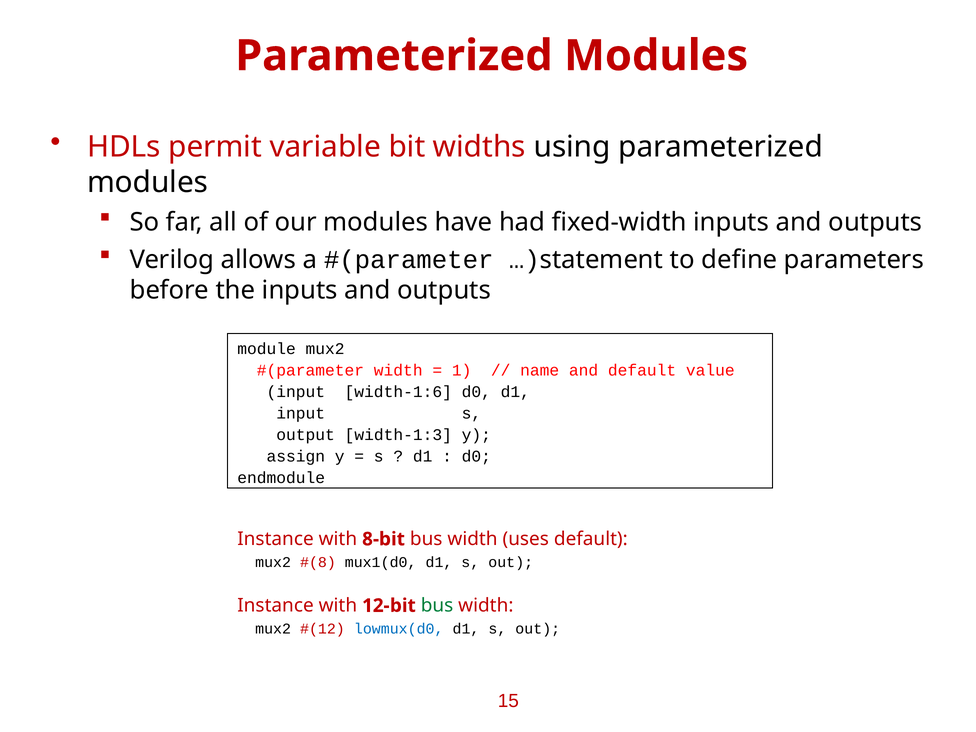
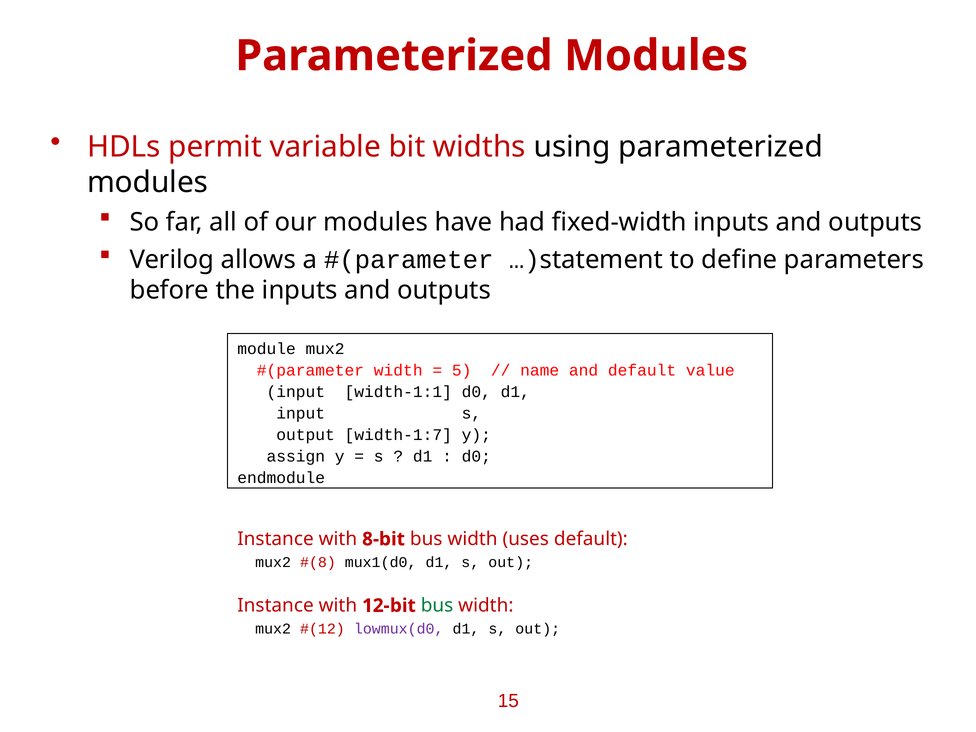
1: 1 -> 5 (462, 371)
width-1:6: width-1:6 -> width-1:1 (398, 392)
width-1:3: width-1:3 -> width-1:7 (398, 435)
lowmux(d0 colour: blue -> purple (399, 629)
